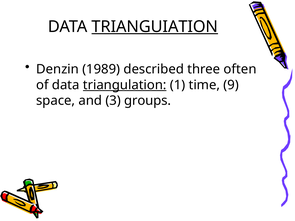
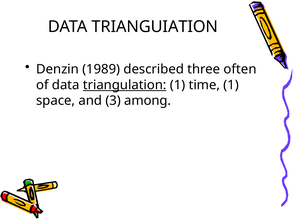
TRIANGUIATION underline: present -> none (155, 27)
time 9: 9 -> 1 (231, 85)
groups: groups -> among (148, 101)
